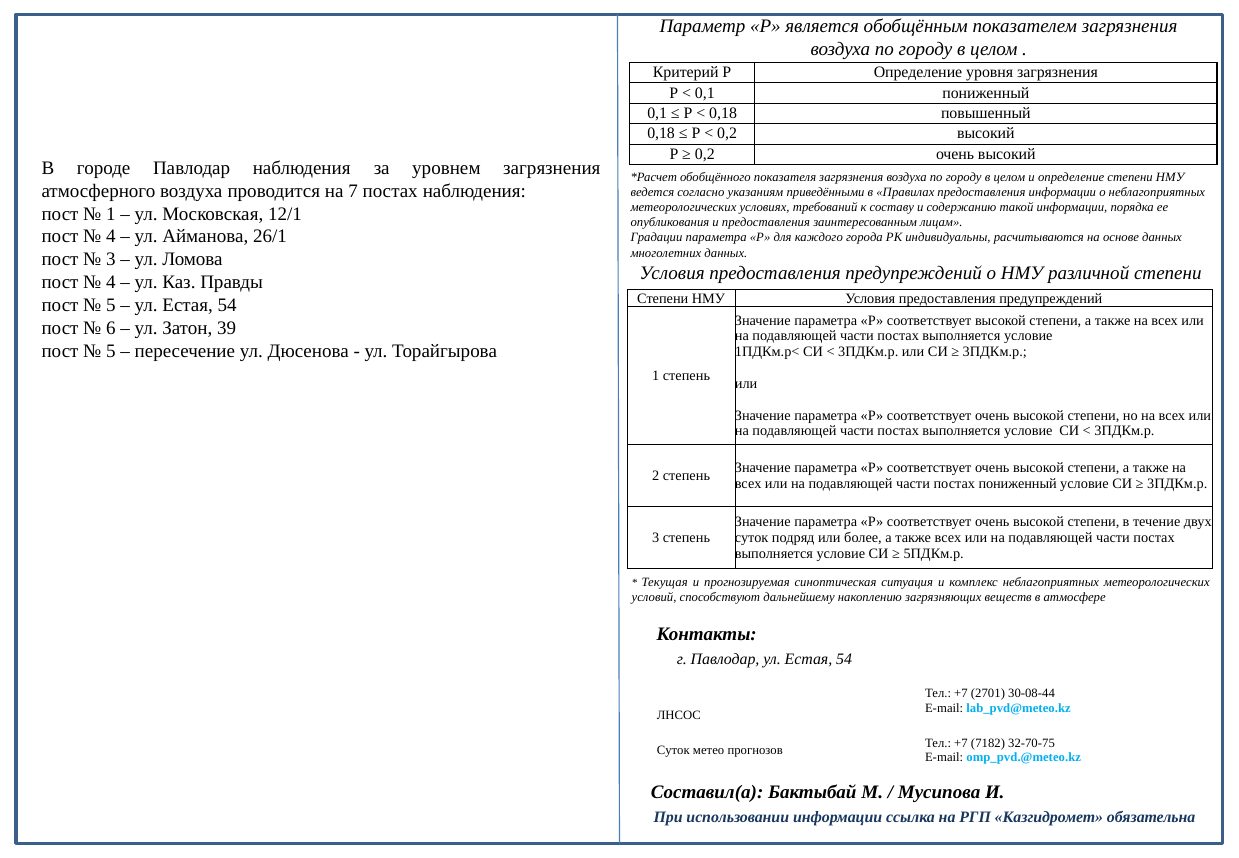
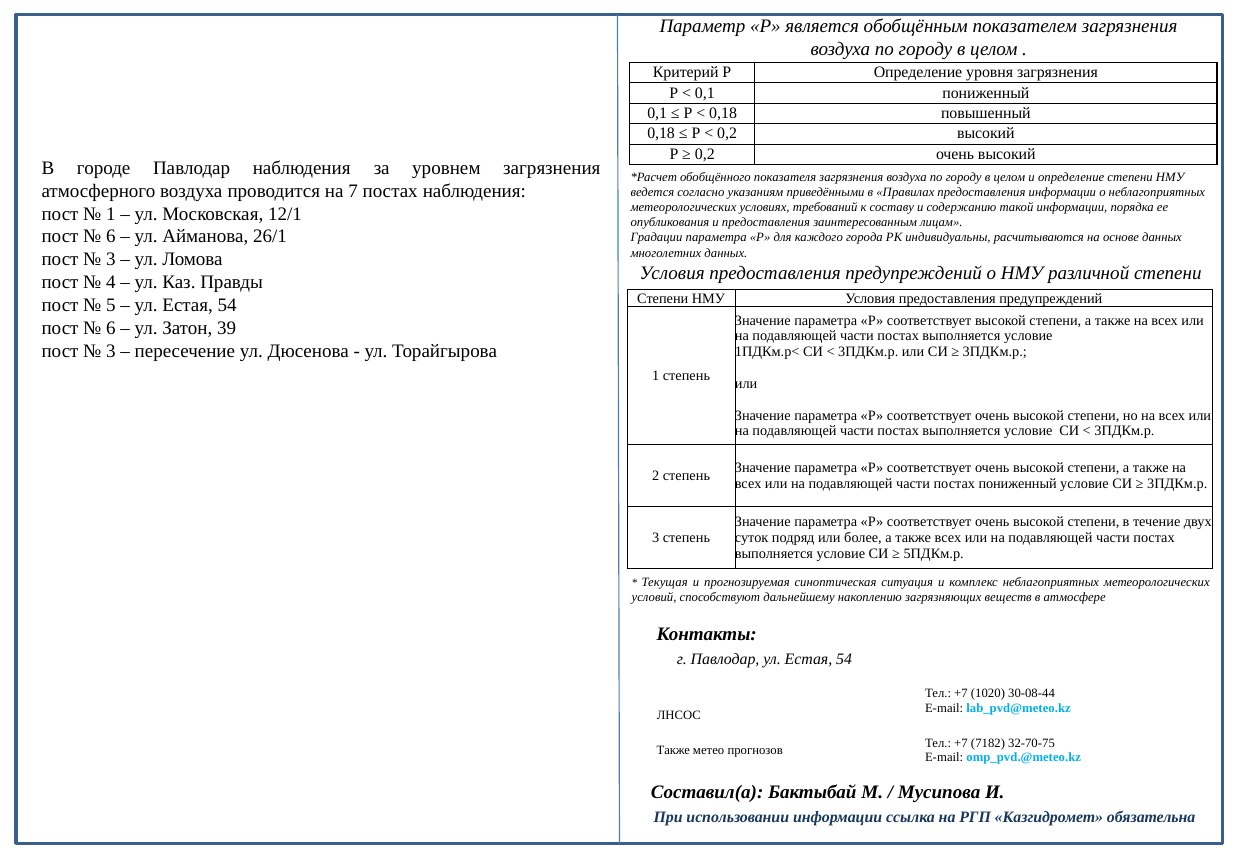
4: 4 -> 6 (111, 237)
5: 5 -> 3 (111, 351)
2701: 2701 -> 1020 (988, 694)
Суток: Суток -> Также (673, 750)
